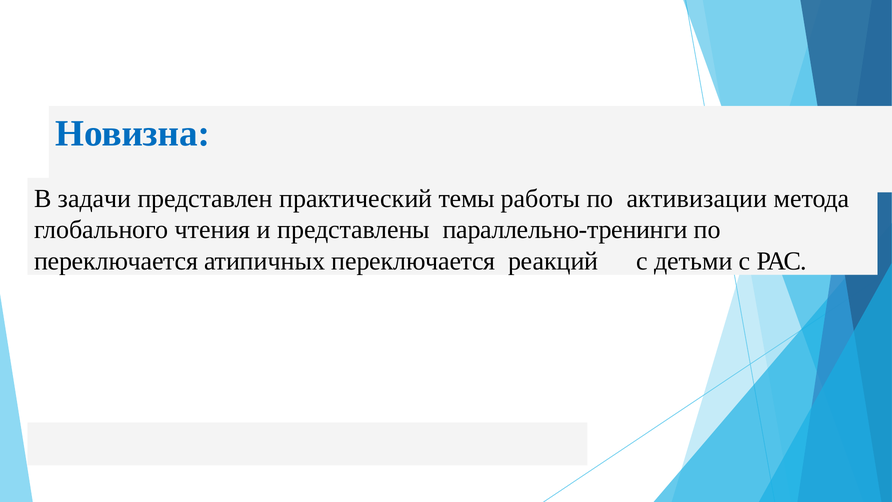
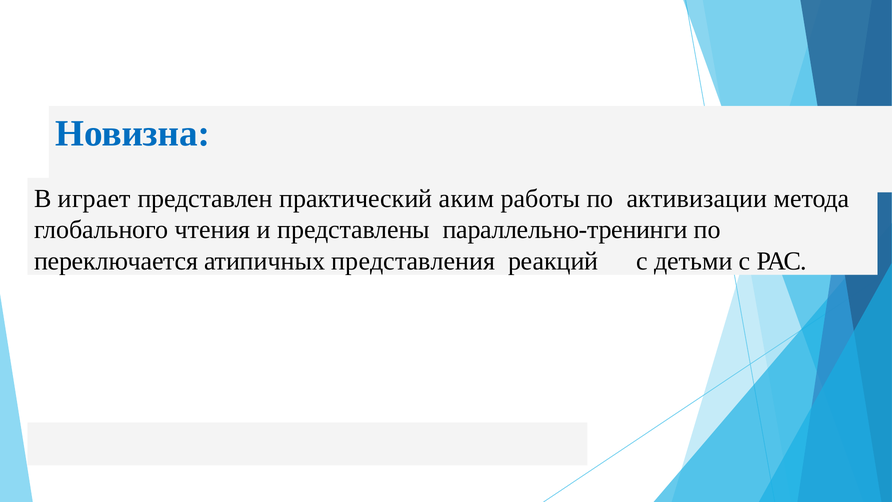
задачи: задачи -> играет (94, 198)
темы: темы -> аким (466, 198)
атипичных переключается: переключается -> представления (413, 261)
